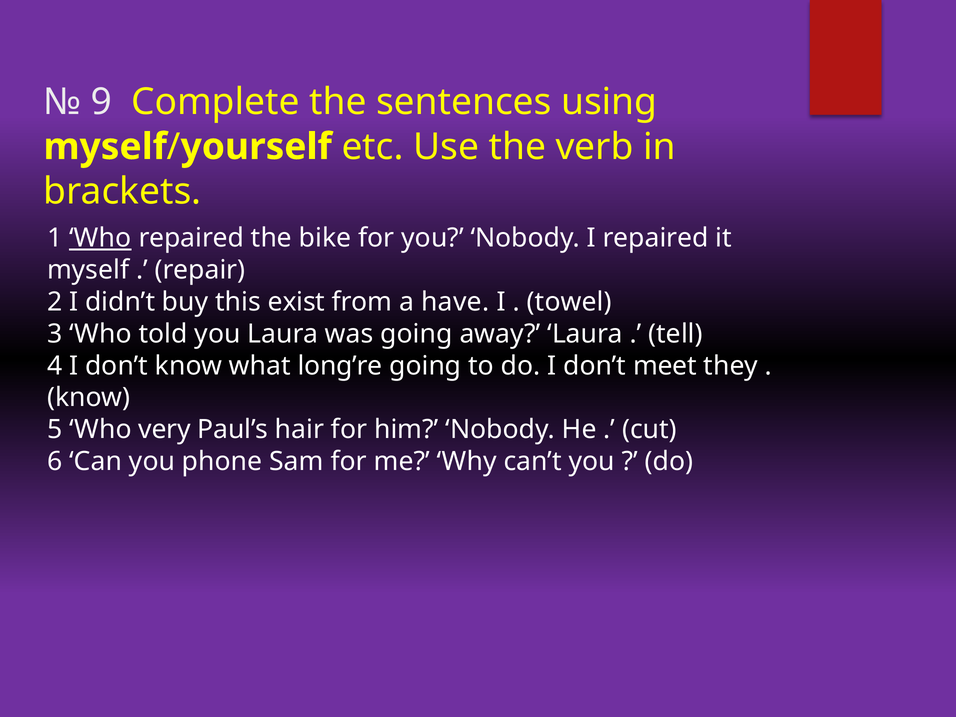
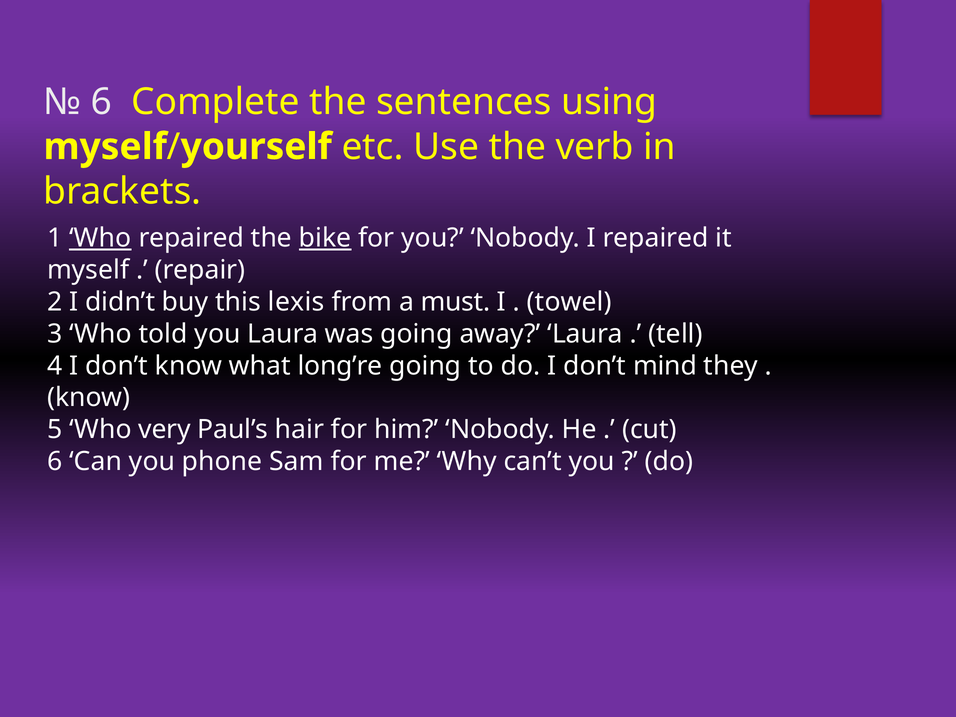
9: 9 -> 6 (102, 102)
bike underline: none -> present (325, 238)
exist: exist -> lexis (296, 302)
have: have -> must (456, 302)
meet: meet -> mind (665, 366)
